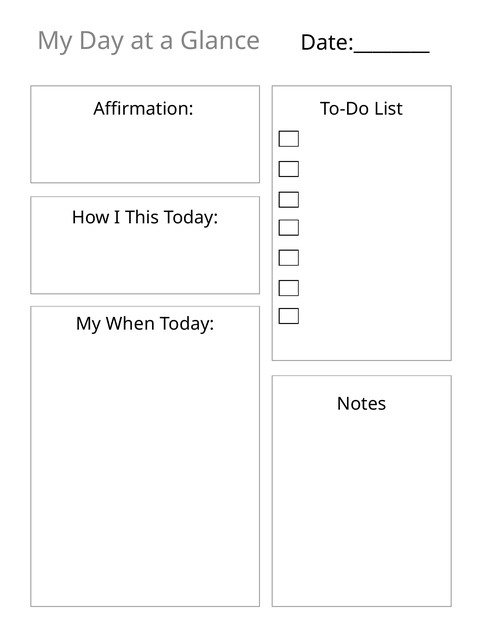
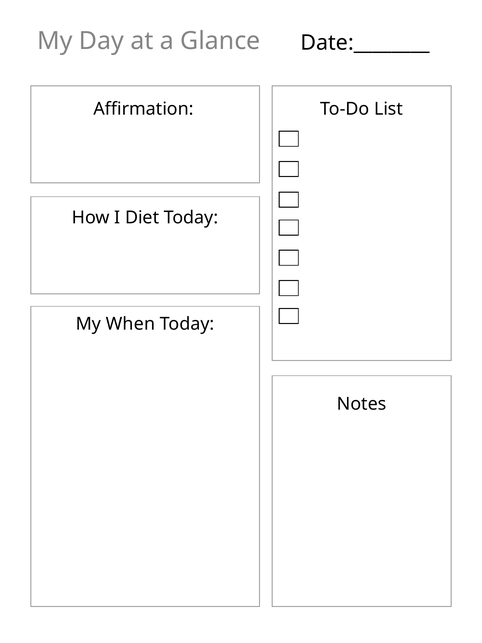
This: This -> Diet (142, 218)
